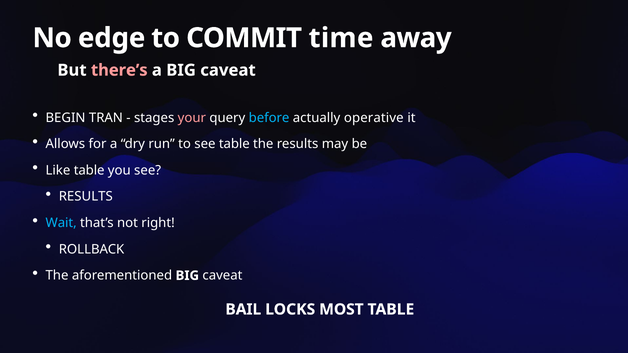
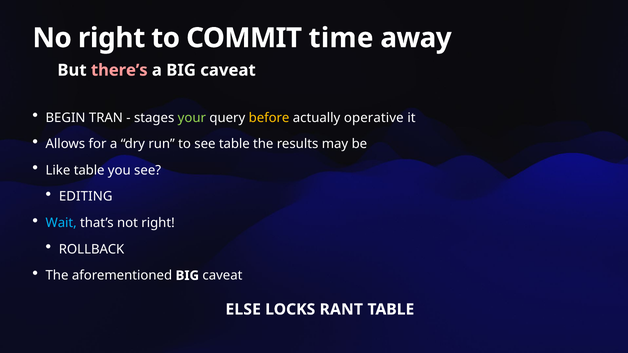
No edge: edge -> right (112, 38)
your colour: pink -> light green (192, 118)
before colour: light blue -> yellow (269, 118)
RESULTS: RESULTS -> EDITING (86, 197)
BAIL: BAIL -> ELSE (243, 310)
MOST: MOST -> RANT (341, 310)
